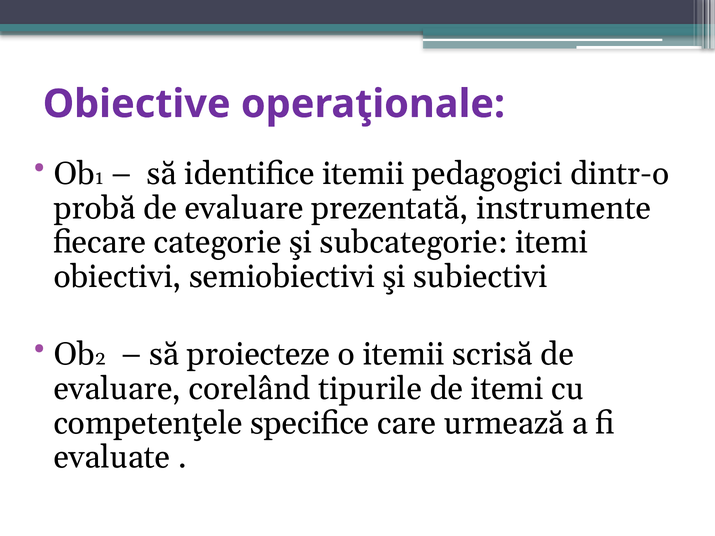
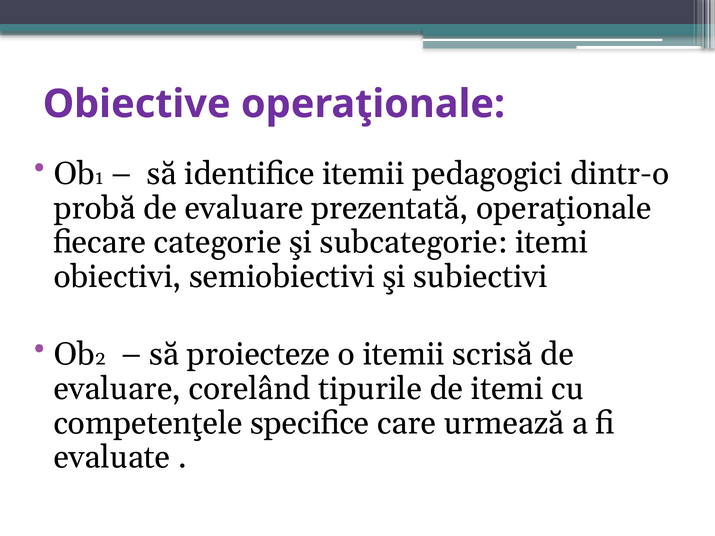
prezentată instrumente: instrumente -> operaţionale (564, 208)
